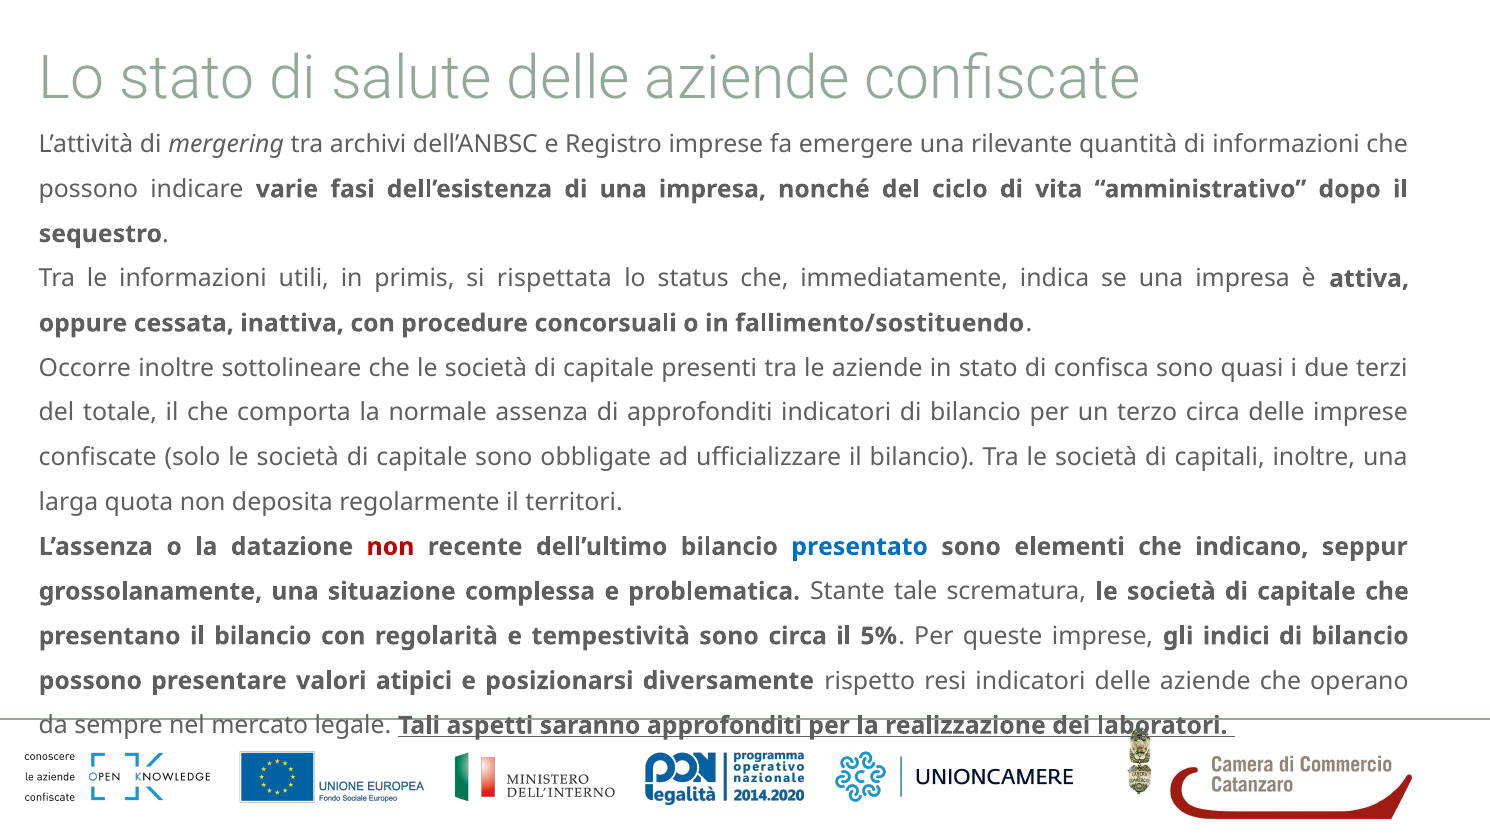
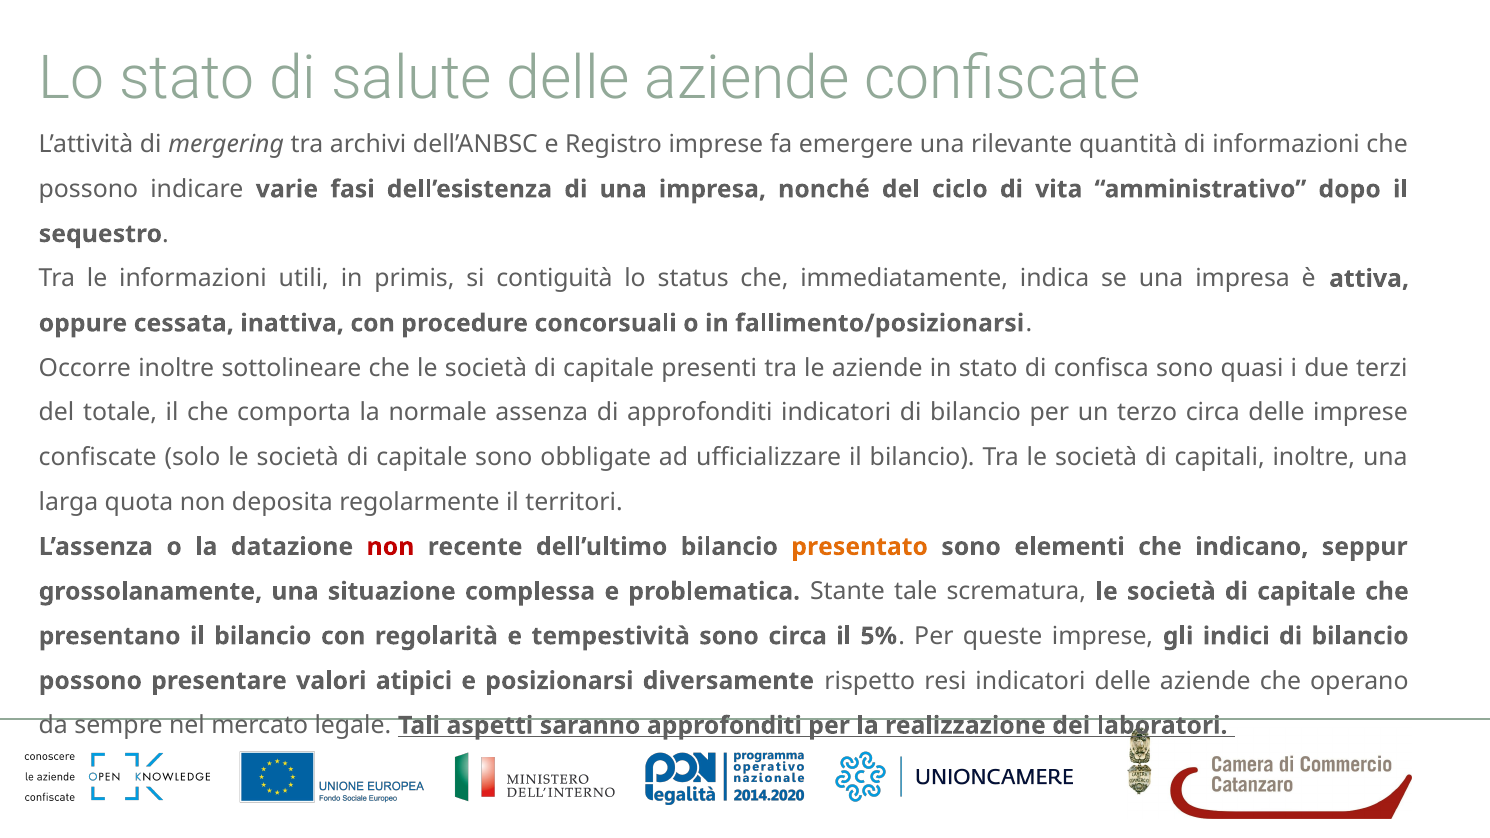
rispettata: rispettata -> contiguità (555, 279)
fallimento/sostituendo: fallimento/sostituendo -> fallimento/posizionarsi (880, 323)
presentato colour: blue -> orange (860, 547)
